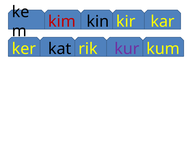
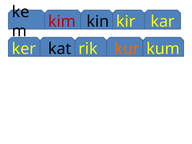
kur colour: purple -> orange (127, 49)
